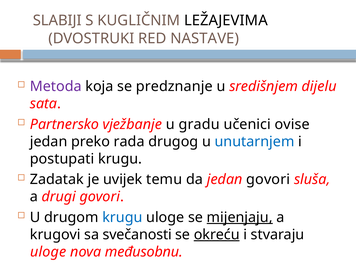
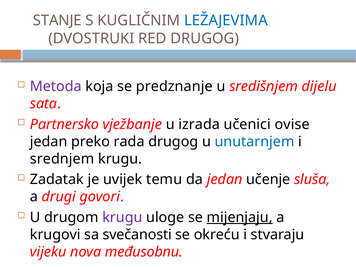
SLABIJI: SLABIJI -> STANJE (57, 21)
LEŽAJEVIMA colour: black -> blue (226, 21)
RED NASTAVE: NASTAVE -> DRUGOG (205, 38)
gradu: gradu -> izrada (199, 124)
postupati: postupati -> srednjem (62, 159)
jedan govori: govori -> učenje (268, 179)
krugu colour: blue -> purple (122, 217)
okreću underline: present -> none (217, 235)
uloge: uloge -> vijeku (48, 252)
